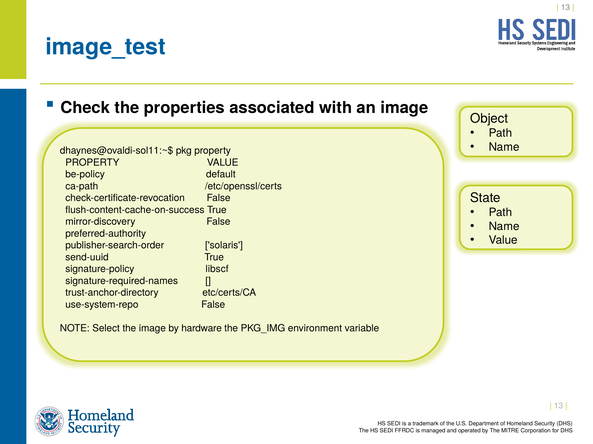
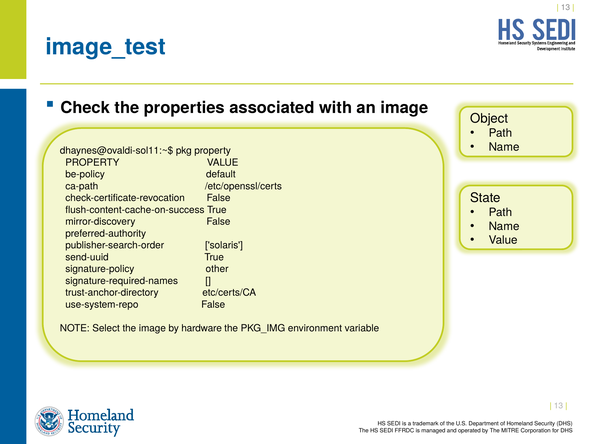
libscf: libscf -> other (217, 269)
